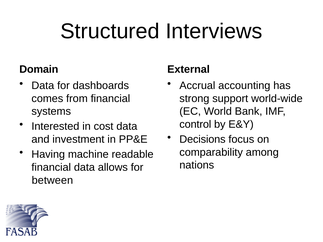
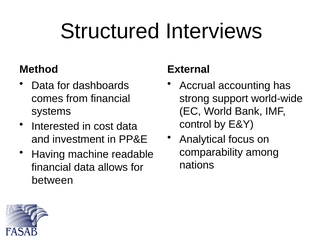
Domain: Domain -> Method (39, 69)
Decisions: Decisions -> Analytical (202, 139)
